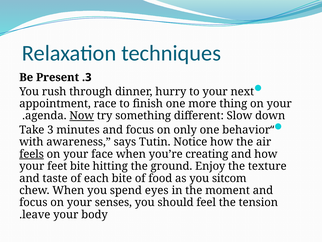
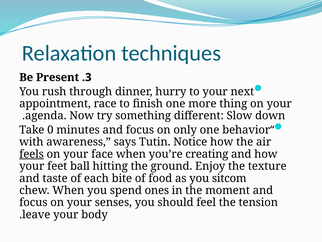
Now underline: present -> none (82, 116)
Take 3: 3 -> 0 (50, 130)
feet bite: bite -> ball (80, 166)
eyes: eyes -> ones (157, 190)
